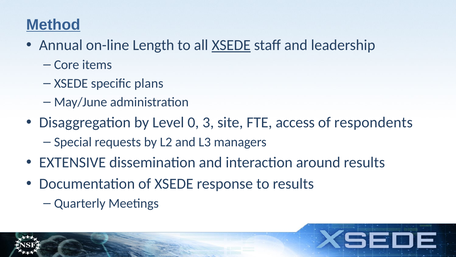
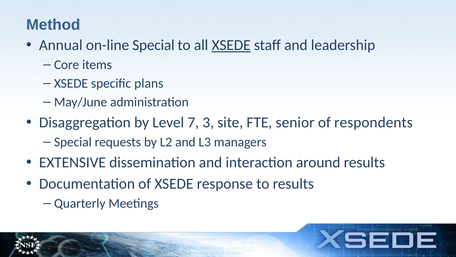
Method underline: present -> none (53, 25)
on-line Length: Length -> Special (153, 45)
0: 0 -> 7 (193, 122)
access: access -> senior (295, 122)
